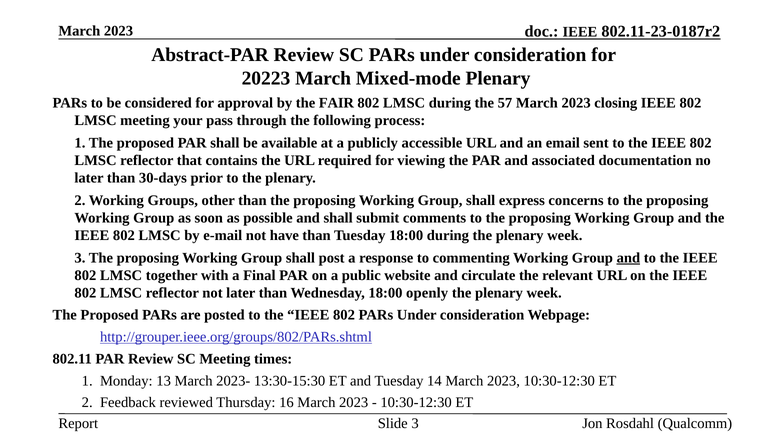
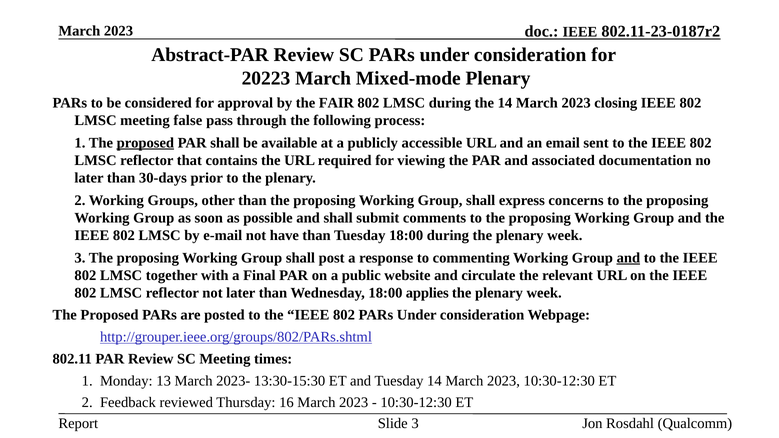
the 57: 57 -> 14 (505, 103)
your: your -> false (188, 121)
proposed underline: none -> present (145, 143)
openly: openly -> applies (427, 293)
